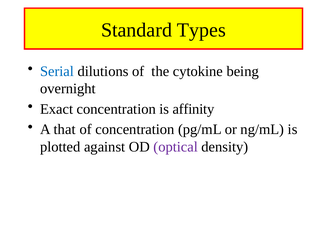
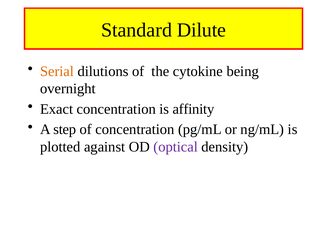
Types: Types -> Dilute (201, 30)
Serial colour: blue -> orange (57, 71)
that: that -> step (65, 129)
